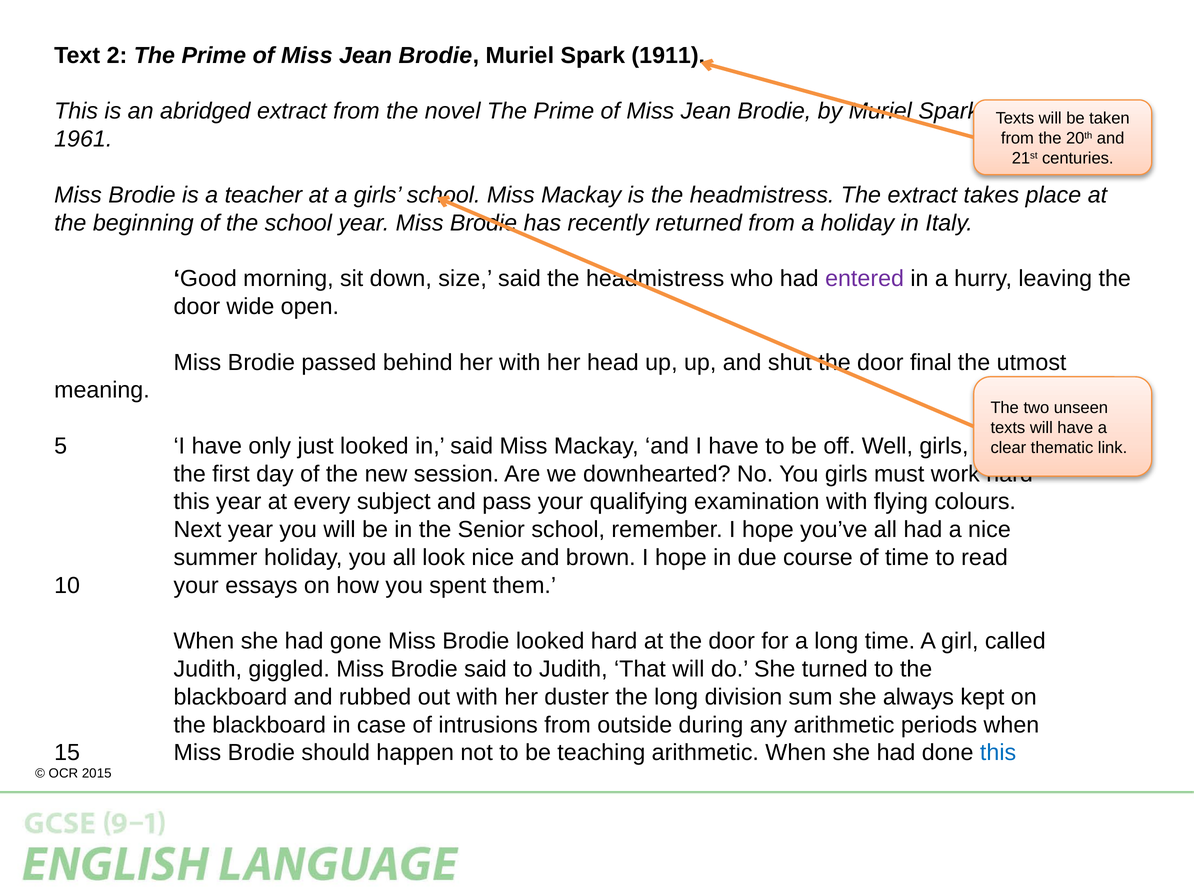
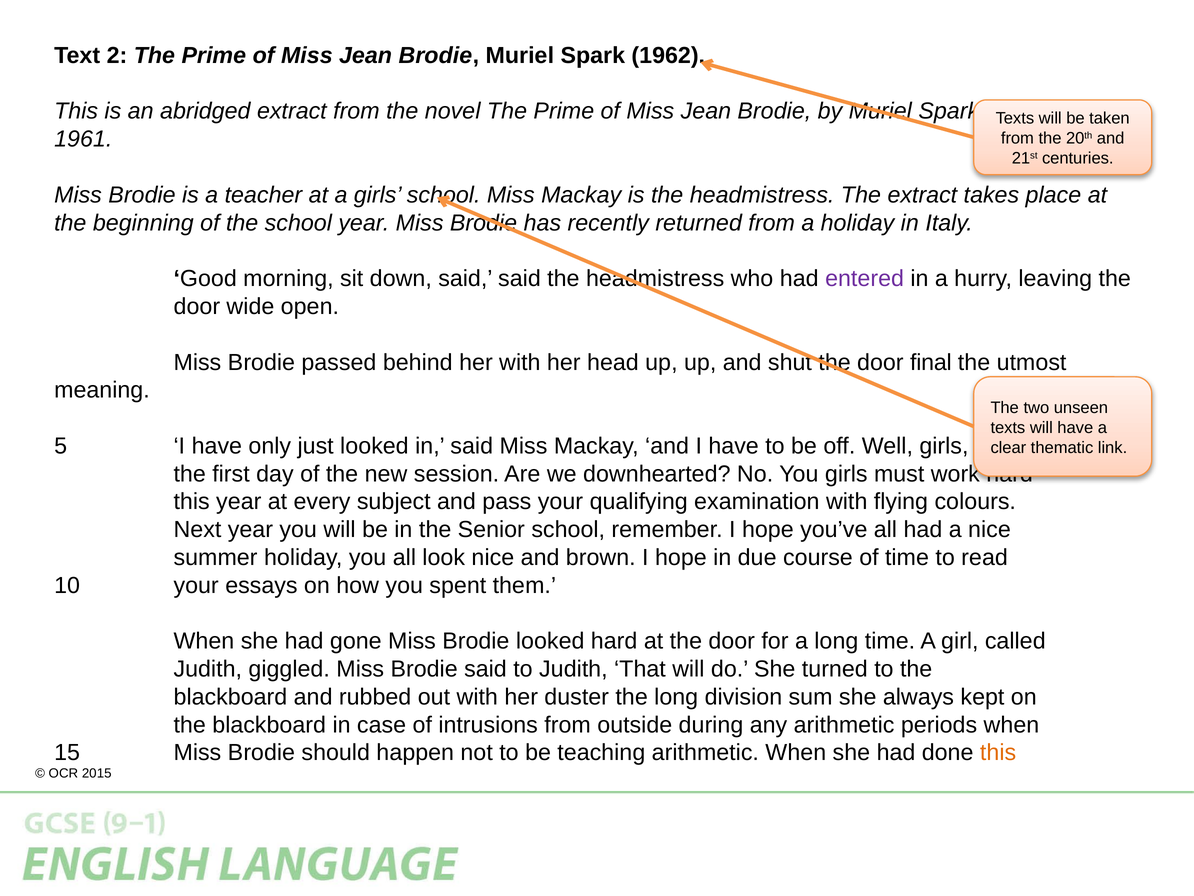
1911: 1911 -> 1962 (668, 56)
down size: size -> said (465, 279)
this colour: blue -> orange (998, 752)
